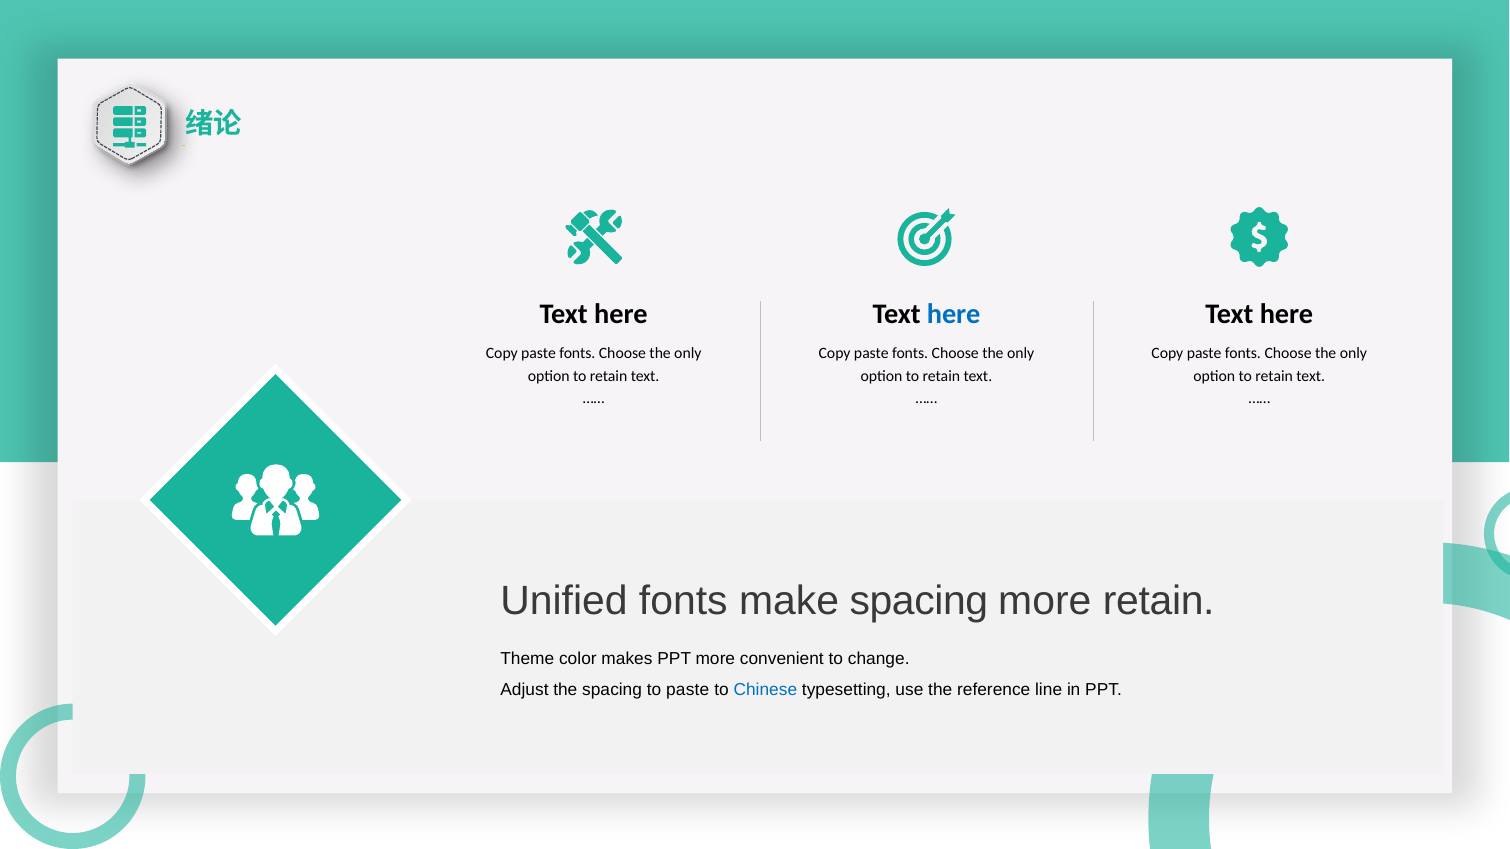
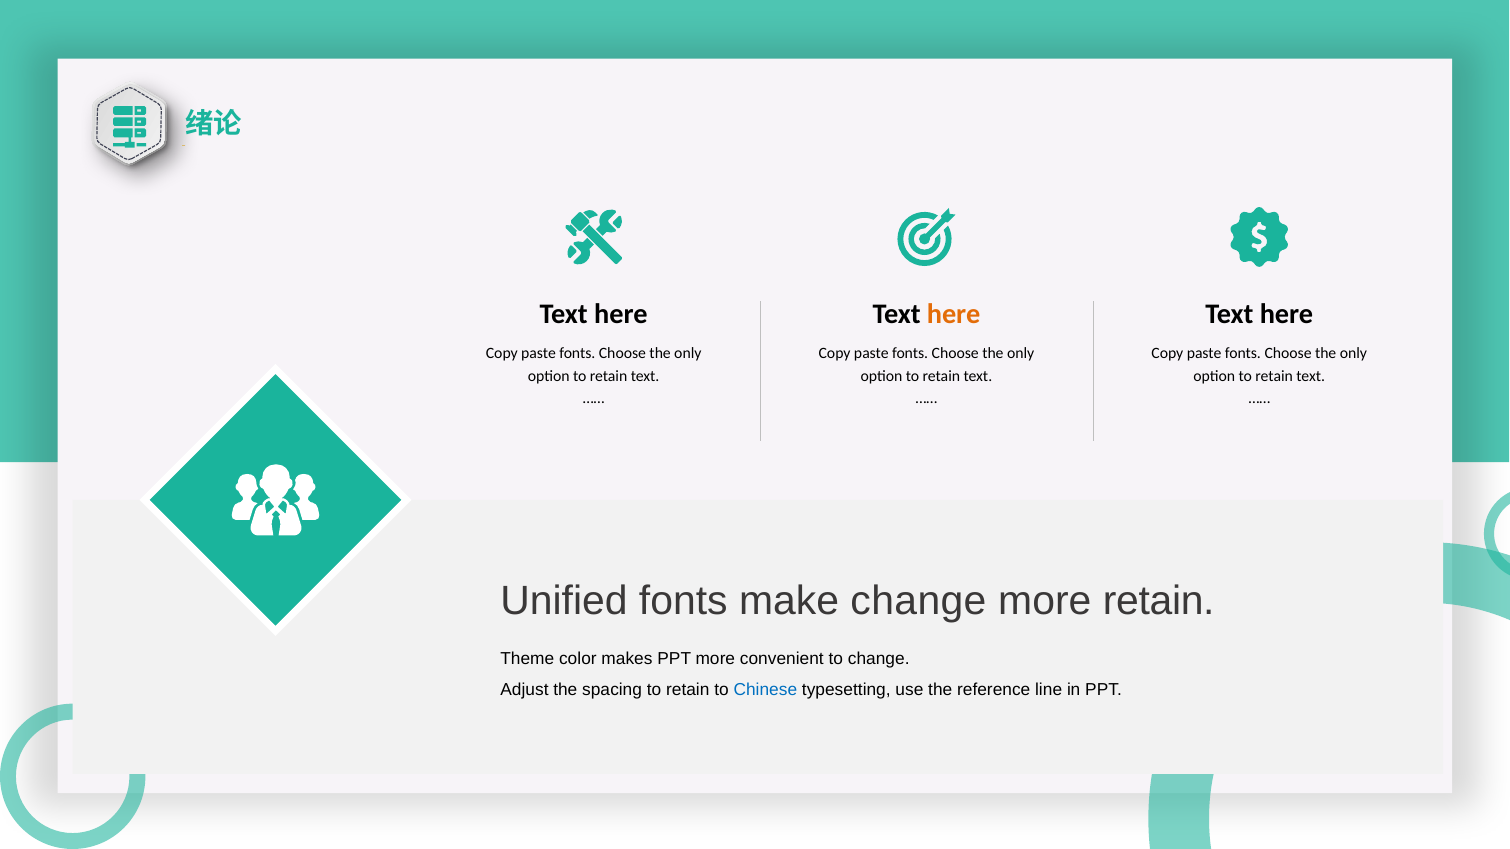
here colour: blue -> orange (954, 314)
make spacing: spacing -> change (918, 601)
spacing to paste: paste -> retain (688, 690)
